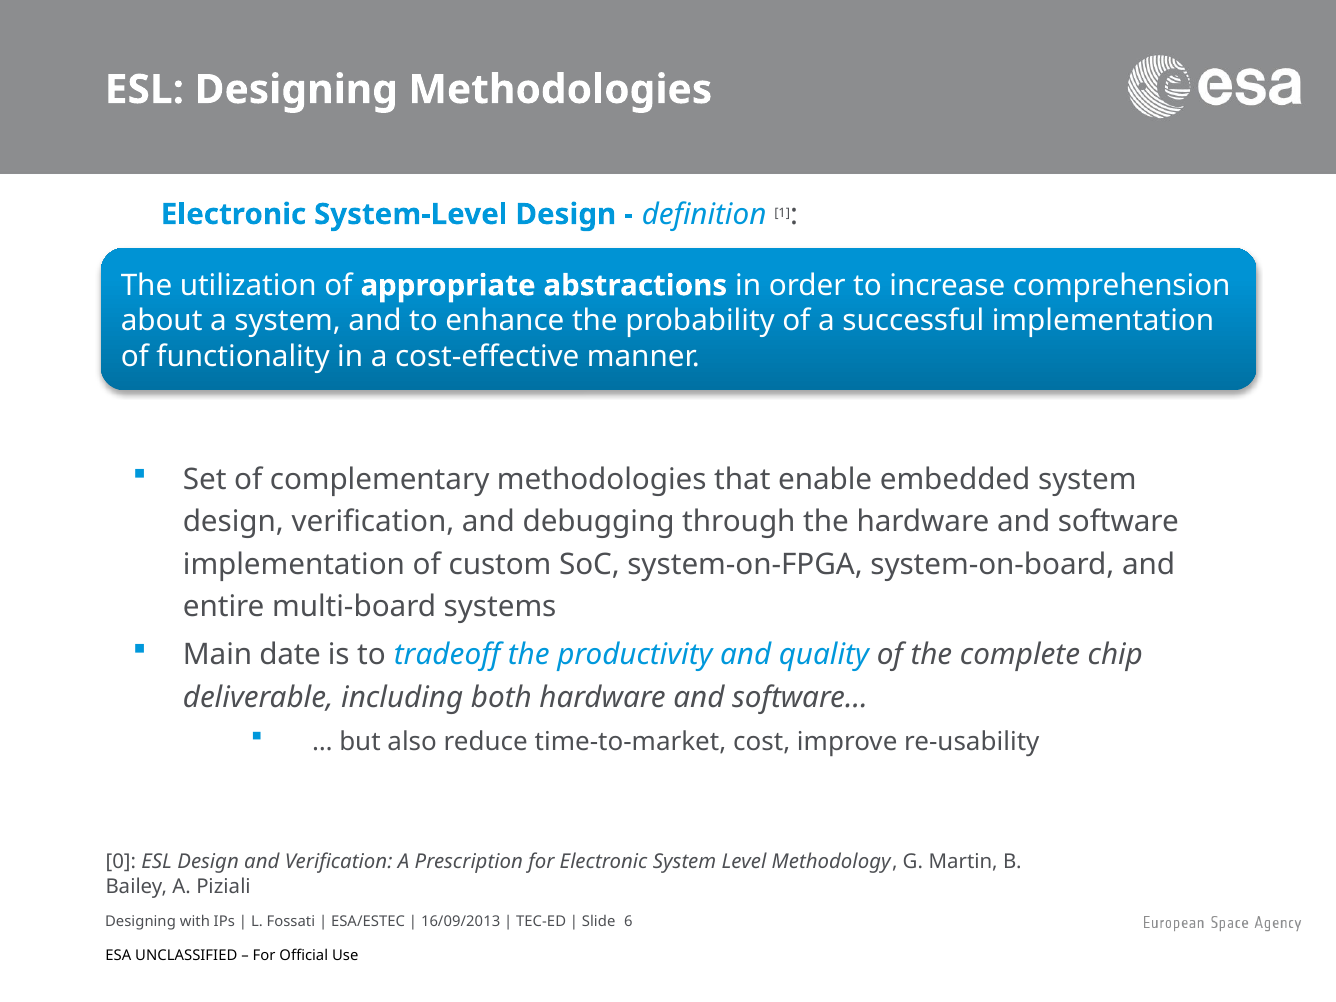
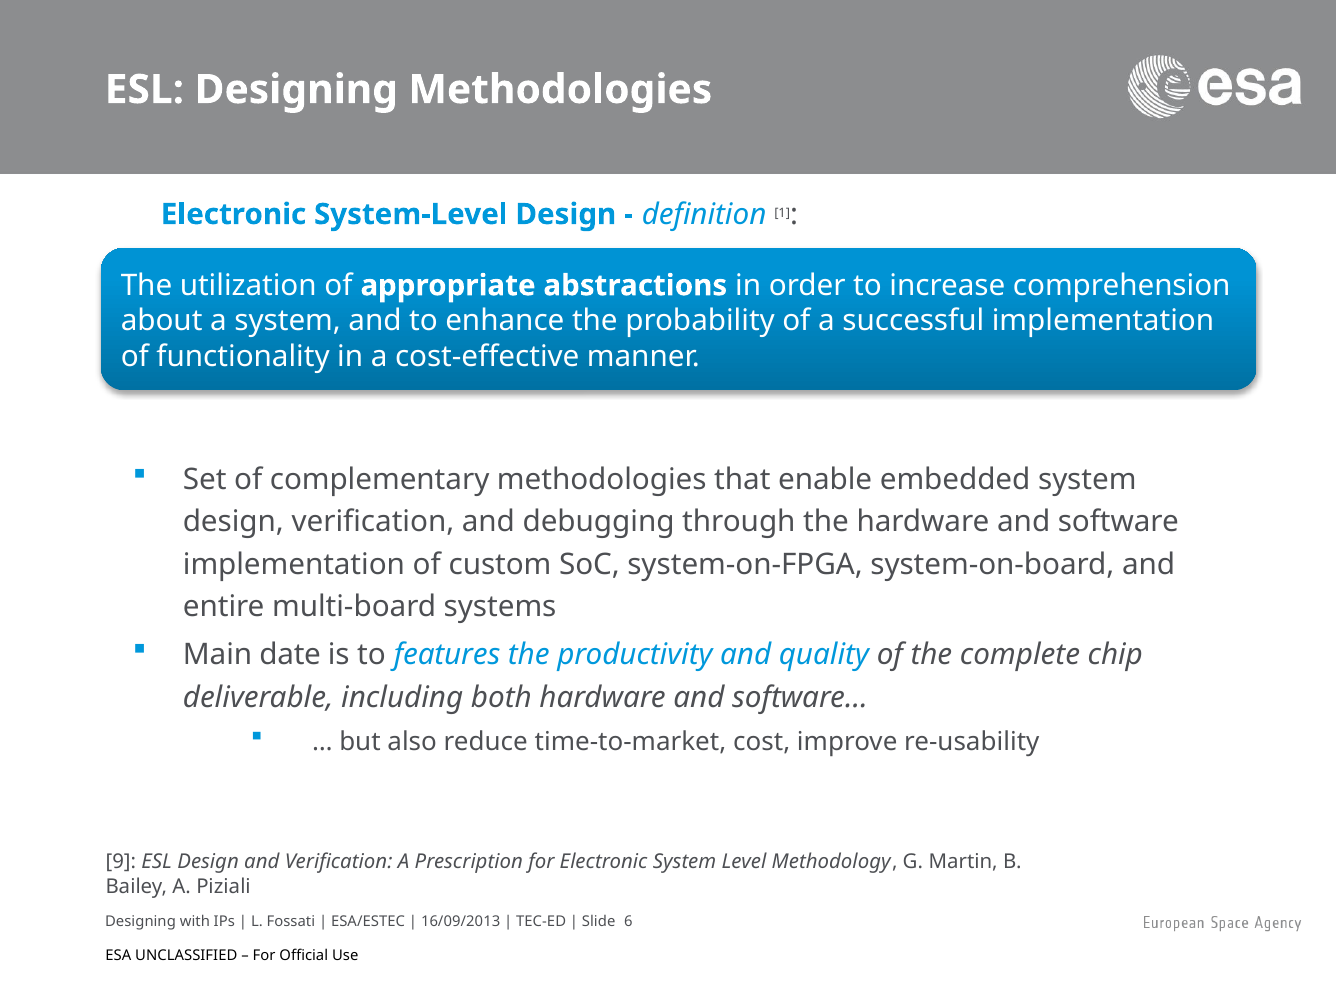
tradeoff: tradeoff -> features (447, 655)
0: 0 -> 9 (121, 862)
